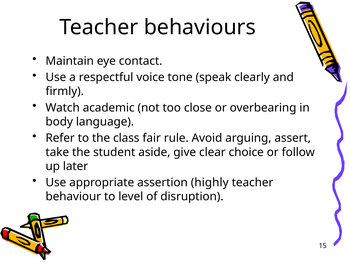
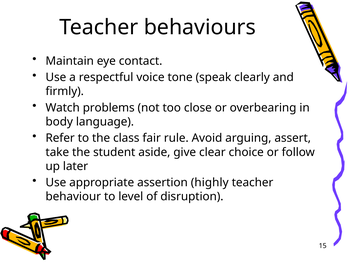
academic: academic -> problems (109, 108)
